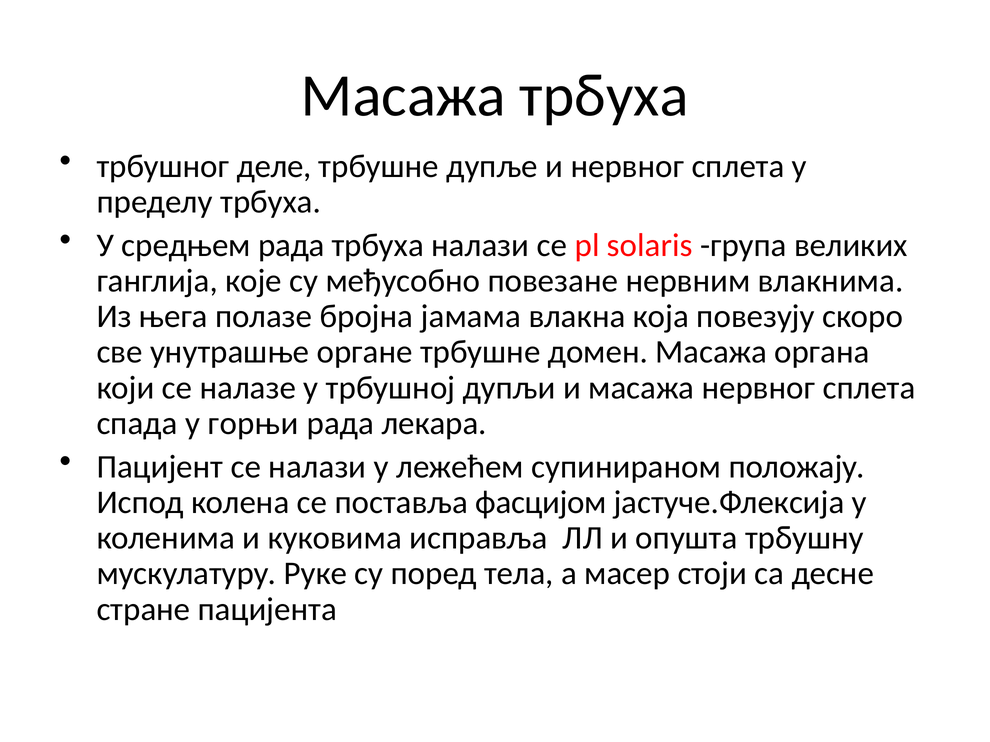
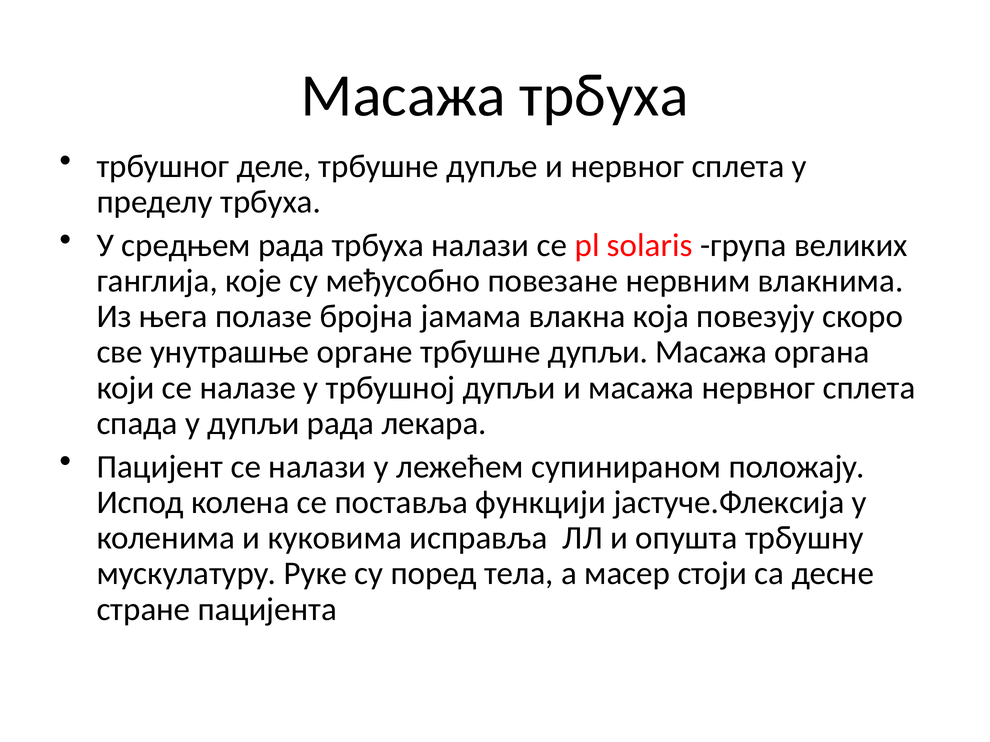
трбушне домен: домен -> дупљи (598, 352)
у горњи: горњи -> дупљи (253, 424)
фасцијом: фасцијом -> функцији (541, 503)
